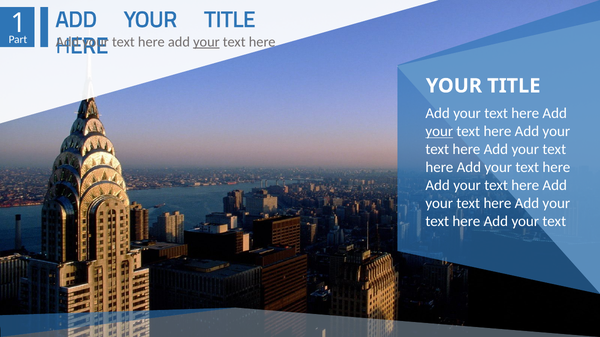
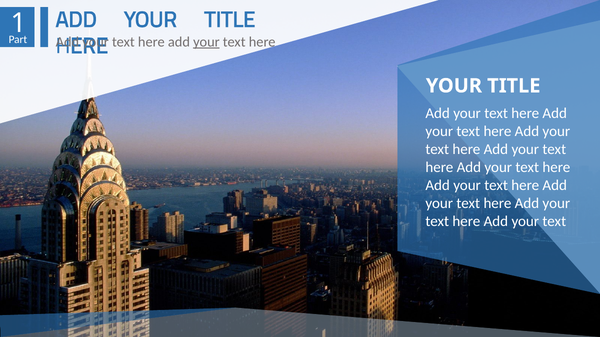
your underline: present -> none (439, 131)
